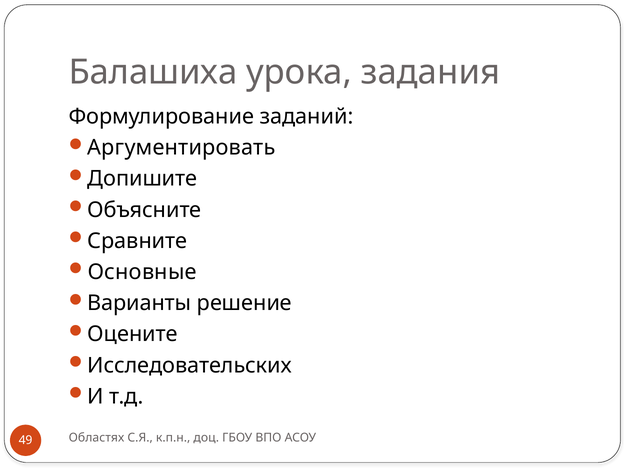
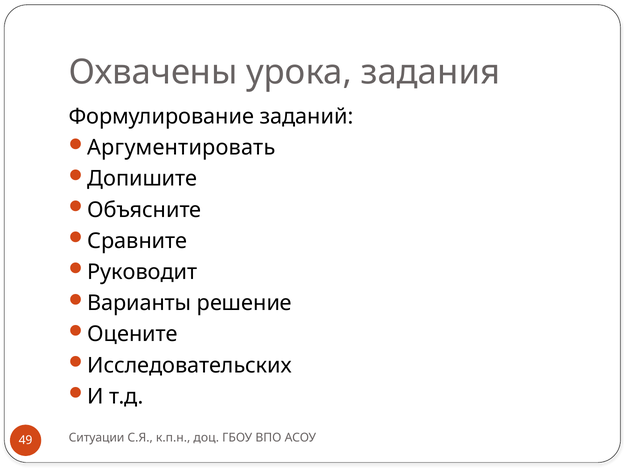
Балашиха: Балашиха -> Охвачены (153, 72)
Основные: Основные -> Руководит (142, 272)
Областях: Областях -> Ситуации (97, 437)
